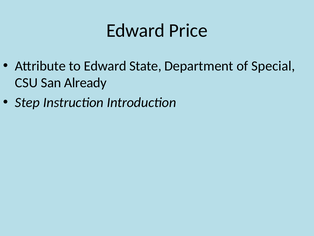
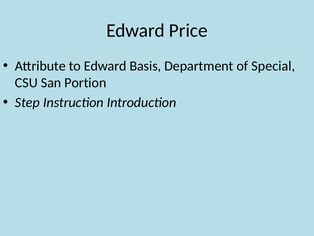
State: State -> Basis (145, 66)
Already: Already -> Portion (85, 83)
